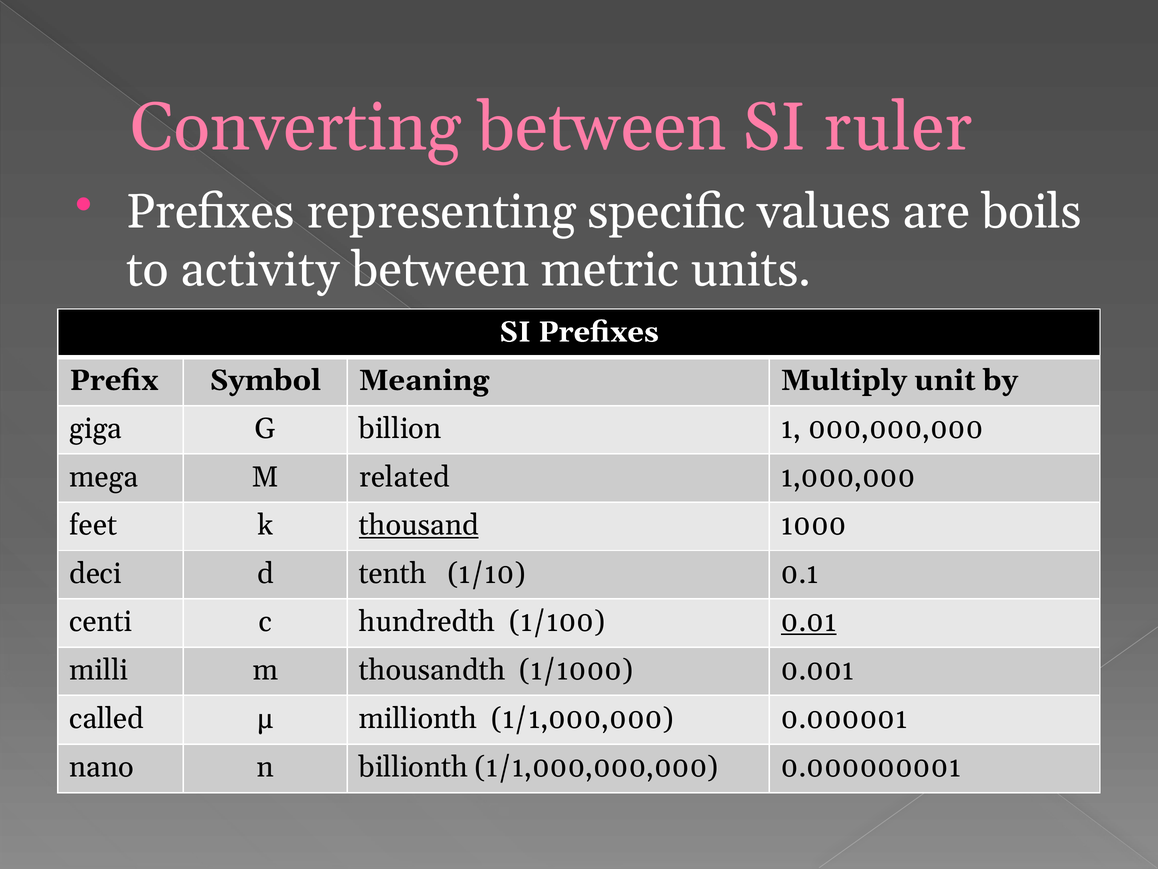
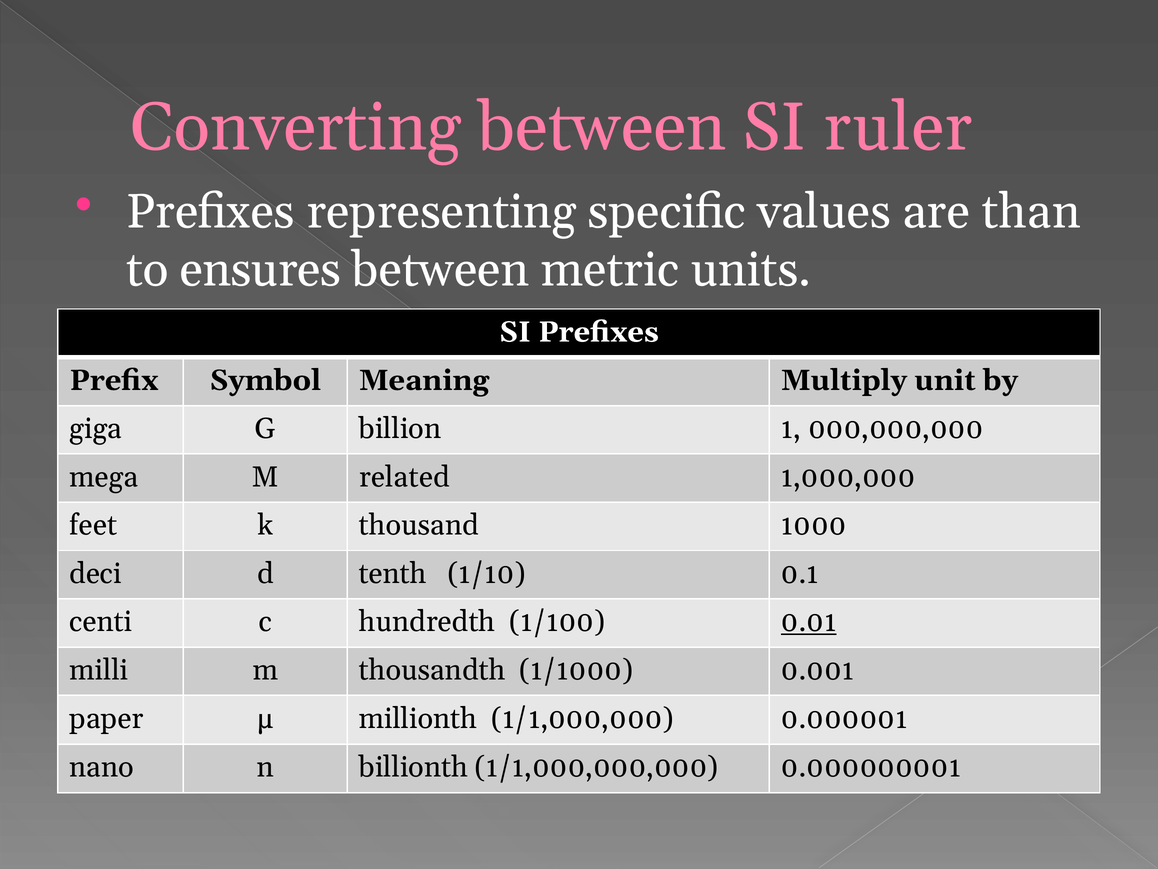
boils: boils -> than (1031, 212)
activity: activity -> ensures (260, 270)
thousand underline: present -> none (419, 525)
called: called -> paper (107, 718)
